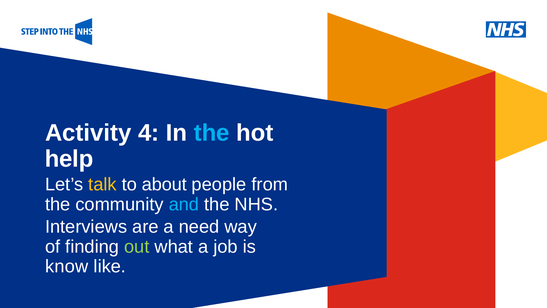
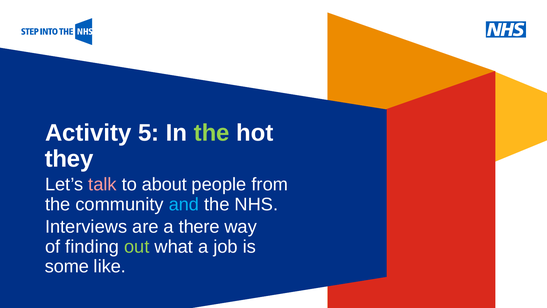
4: 4 -> 5 (149, 133)
the colour: light blue -> light green (212, 133)
help: help -> they (69, 159)
talk colour: yellow -> pink (102, 184)
need: need -> there (199, 227)
know: know -> some (67, 266)
